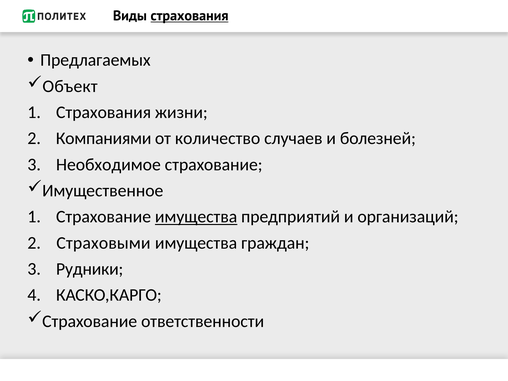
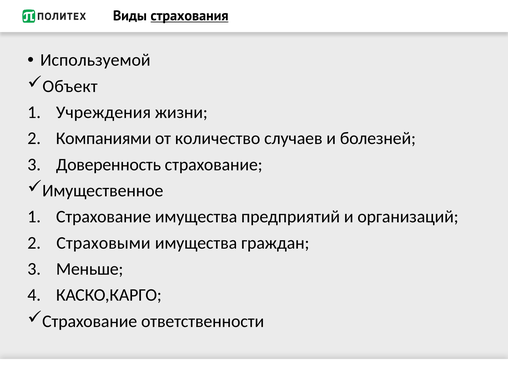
Предлагаемых: Предлагаемых -> Используемой (95, 60)
Страхования: Страхования -> Учреждения (103, 112)
Необходимое: Необходимое -> Доверенность (109, 165)
имущества underline: present -> none (196, 217)
Рудники: Рудники -> Меньше (90, 269)
